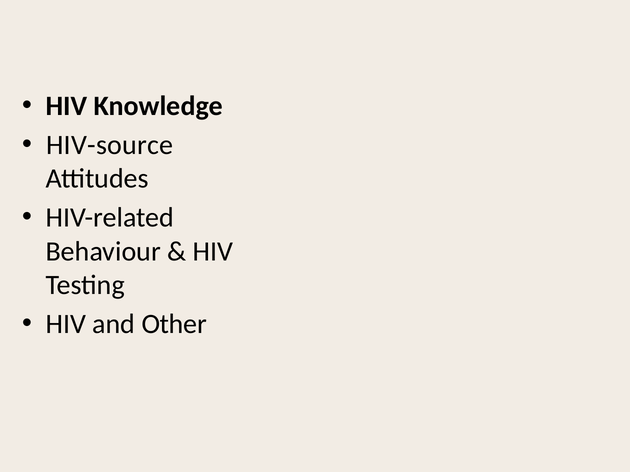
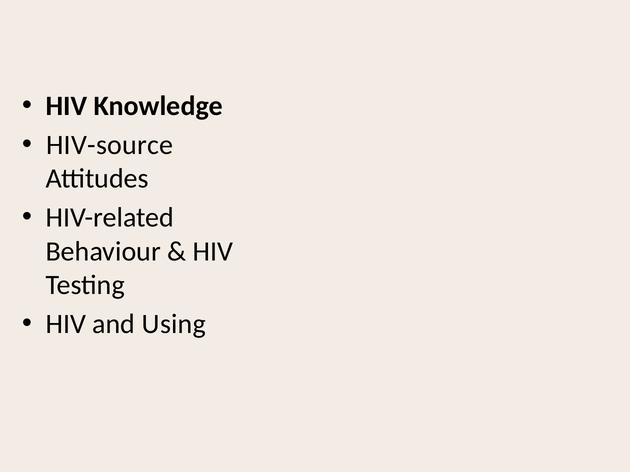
Other: Other -> Using (174, 324)
